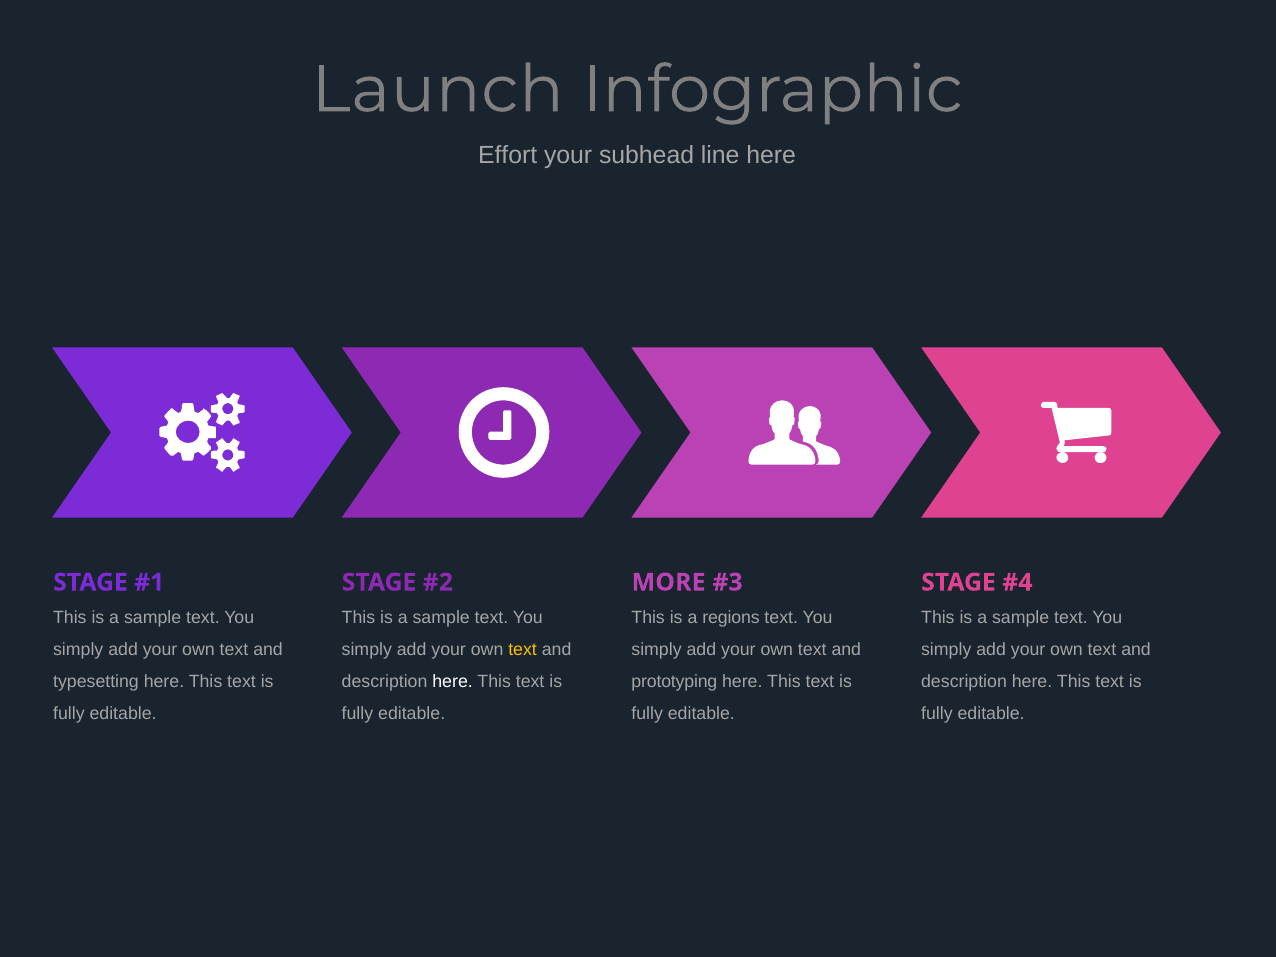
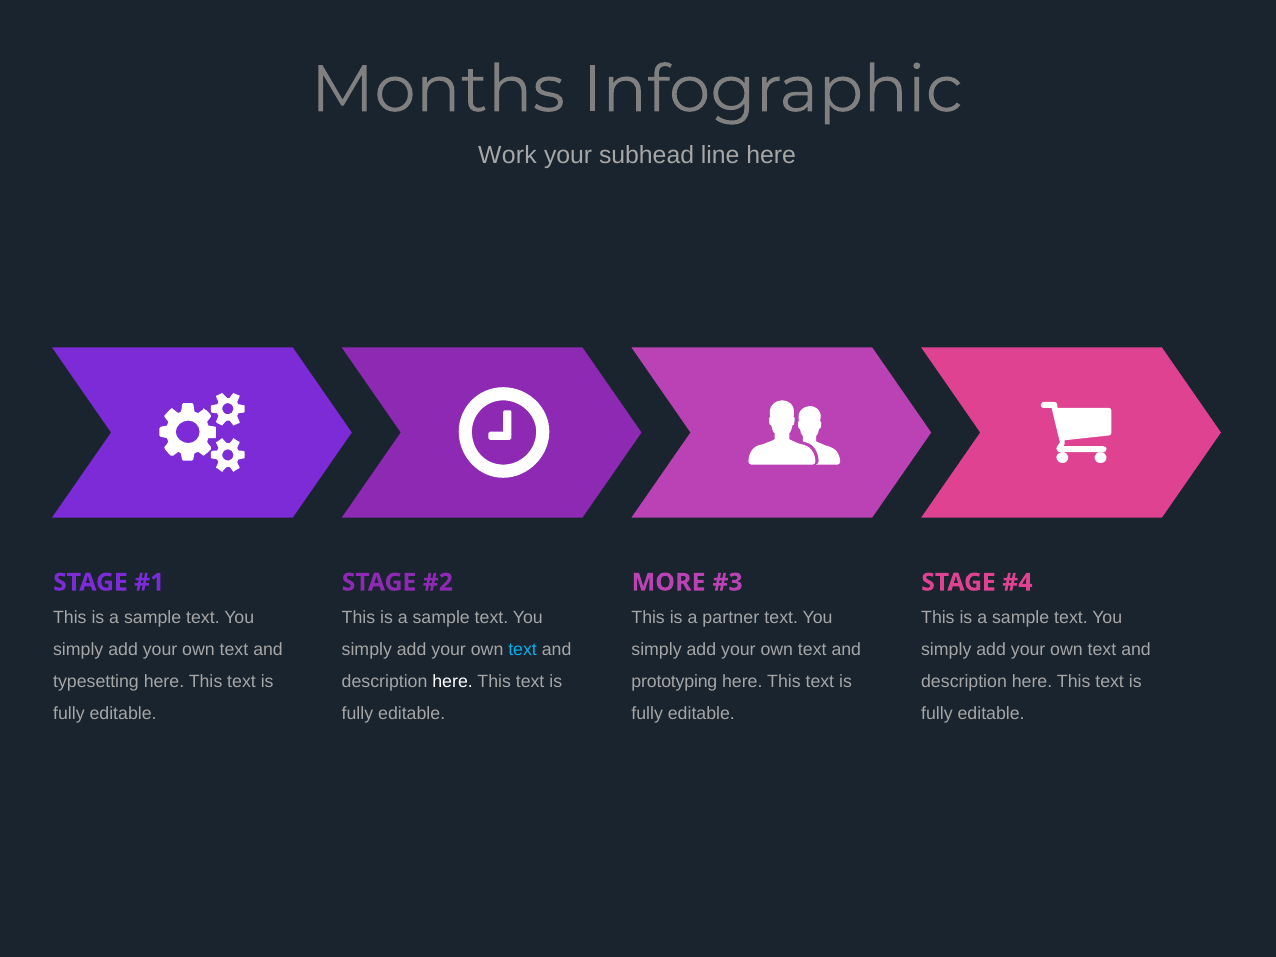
Launch: Launch -> Months (438, 90)
Effort: Effort -> Work (508, 156)
regions: regions -> partner (731, 618)
text colour: yellow -> light blue (523, 650)
